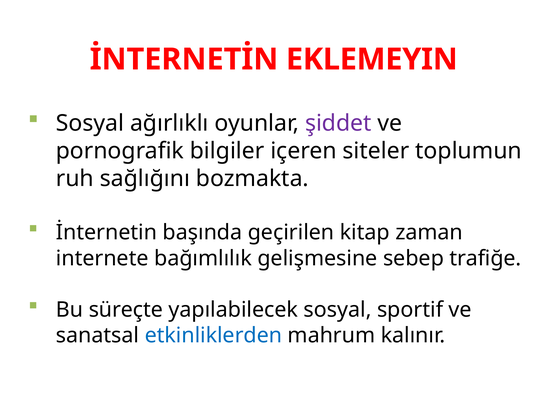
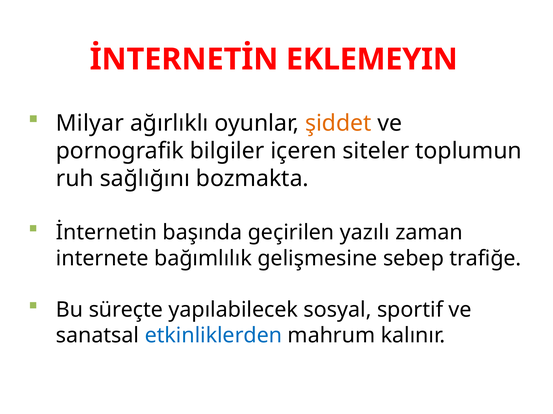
Sosyal: Sosyal -> Milyar (90, 123)
şiddet colour: purple -> orange (338, 123)
kitap: kitap -> yazılı (365, 233)
